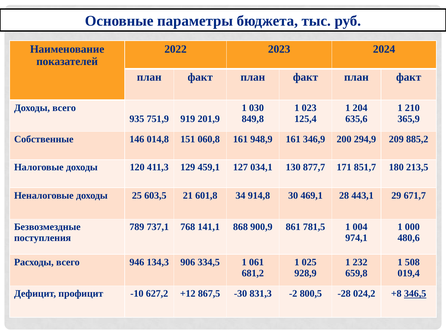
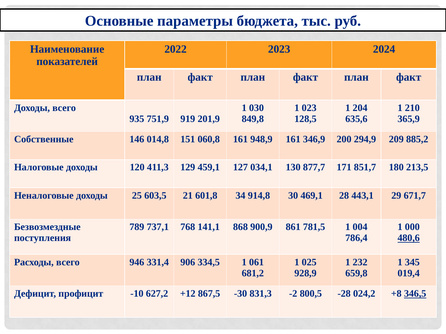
125,4: 125,4 -> 128,5 (305, 119)
974,1: 974,1 -> 786,4 (356, 238)
480,6 underline: none -> present (409, 238)
134,3: 134,3 -> 331,4 (158, 262)
508: 508 -> 345 (412, 262)
